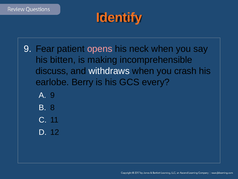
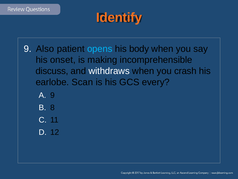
Fear: Fear -> Also (45, 49)
opens colour: pink -> light blue (100, 49)
neck: neck -> body (139, 49)
bitten: bitten -> onset (63, 60)
Berry: Berry -> Scan (82, 82)
